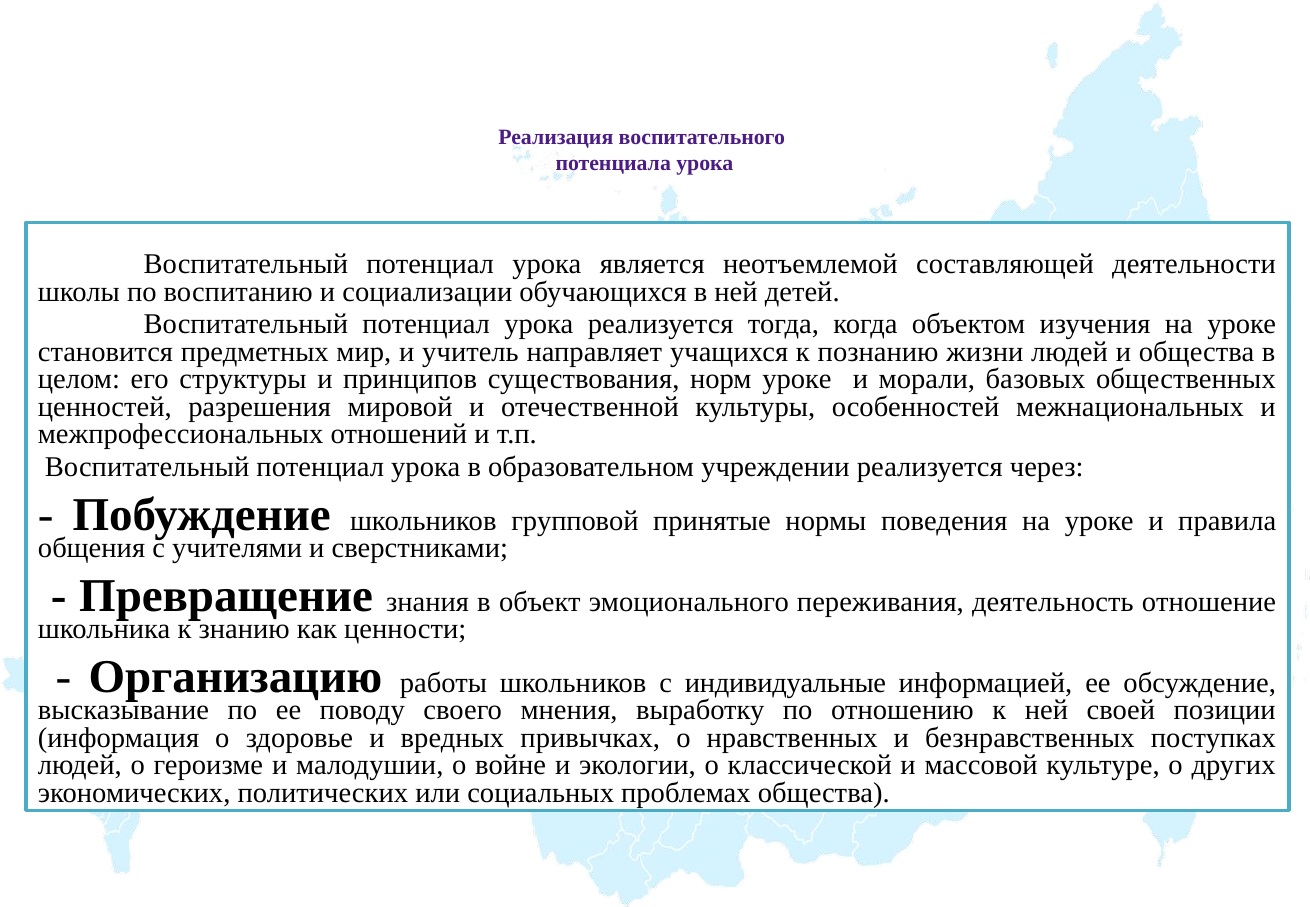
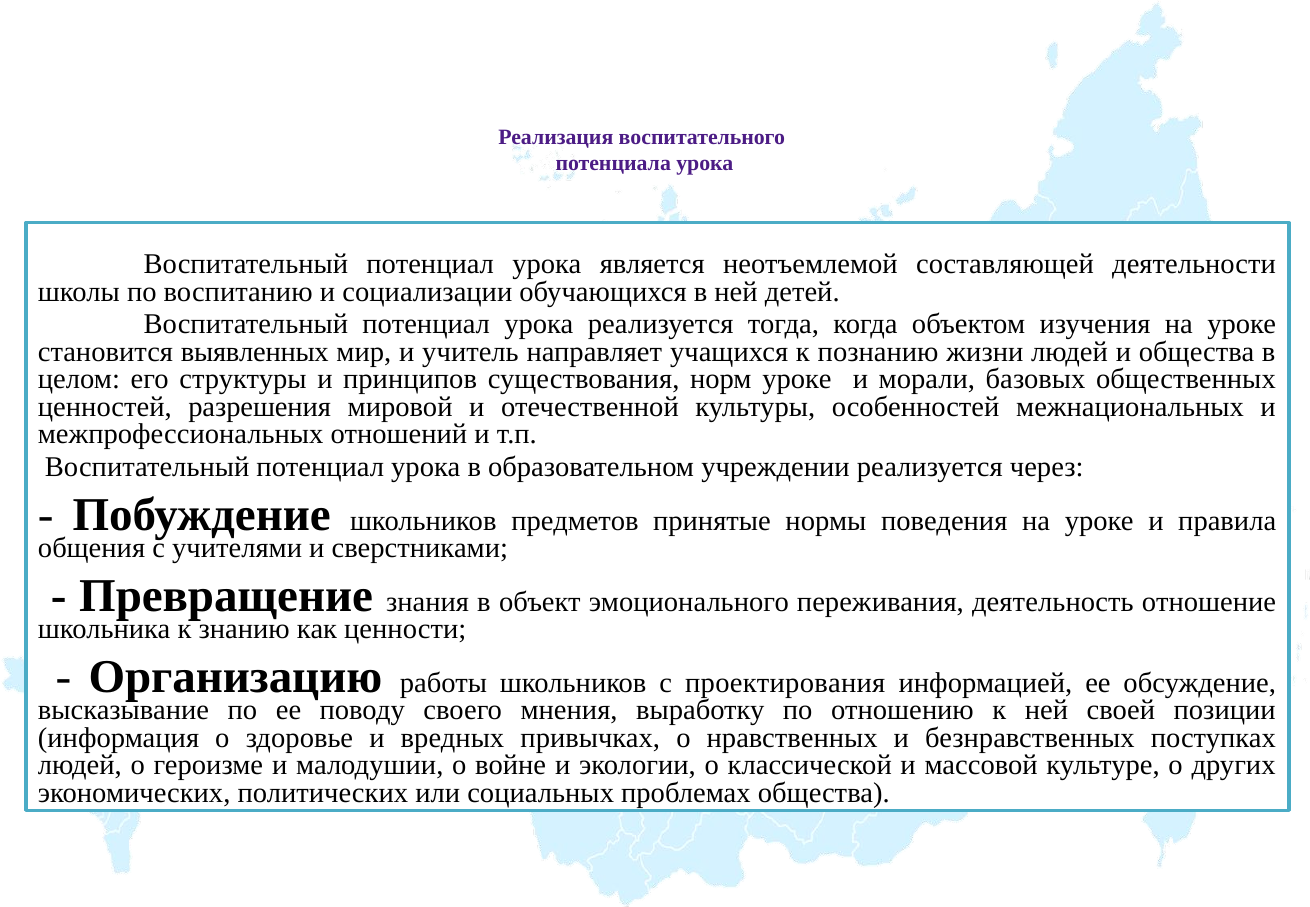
предметных: предметных -> выявленных (255, 352)
групповой: групповой -> предметов (575, 521)
индивидуальные: индивидуальные -> проектирования (785, 683)
